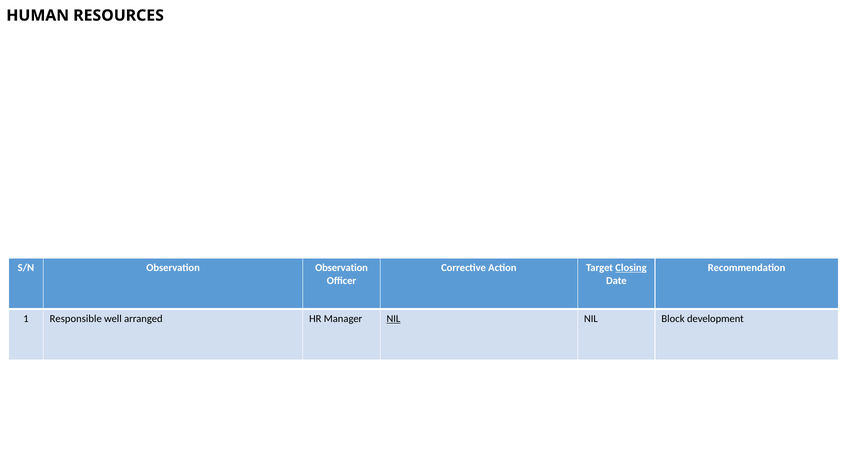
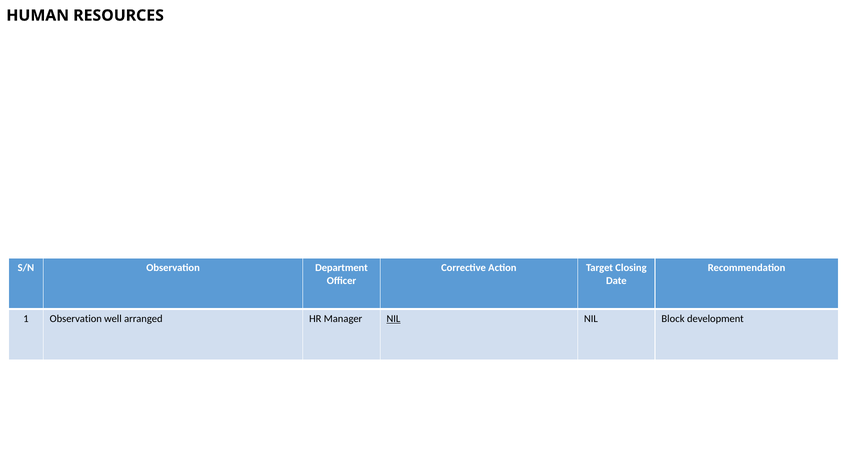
Observation Observation: Observation -> Department (342, 268)
Closing underline: present -> none (631, 268)
1 Responsible: Responsible -> Observation (76, 319)
